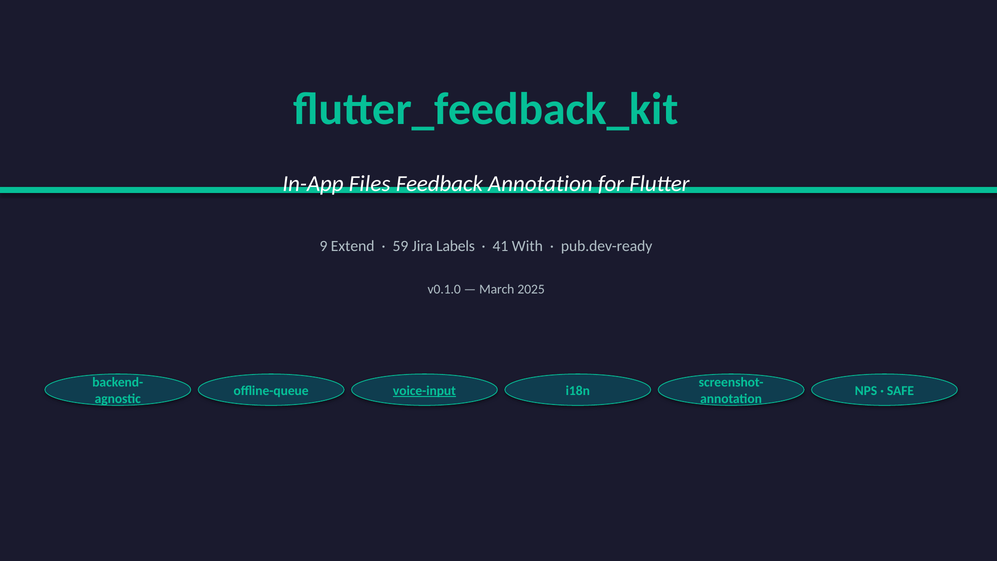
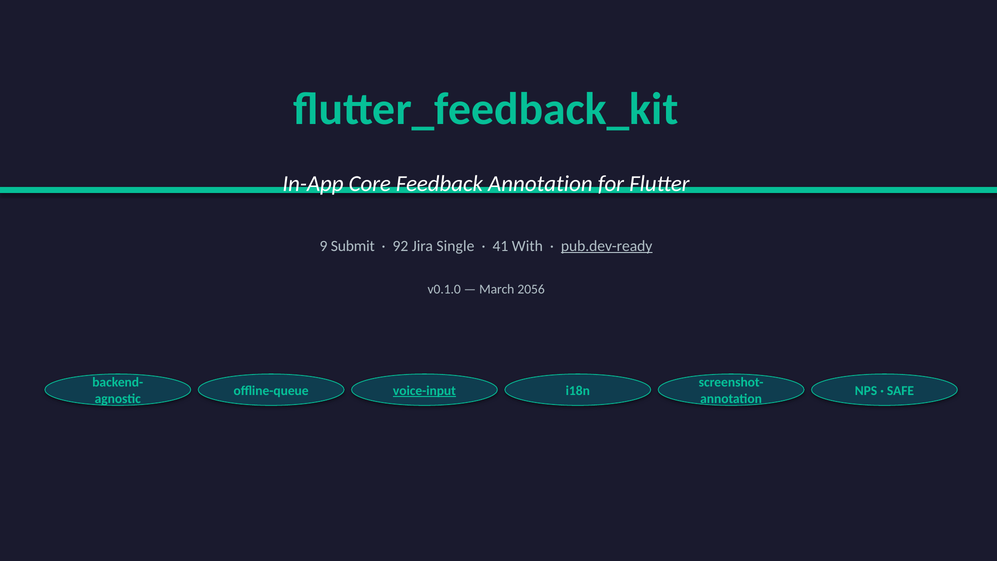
Files: Files -> Core (370, 184)
Extend: Extend -> Submit (353, 246)
59: 59 -> 92 (400, 246)
Labels: Labels -> Single (455, 246)
pub.dev-ready underline: none -> present (607, 246)
2025: 2025 -> 2056 (531, 289)
